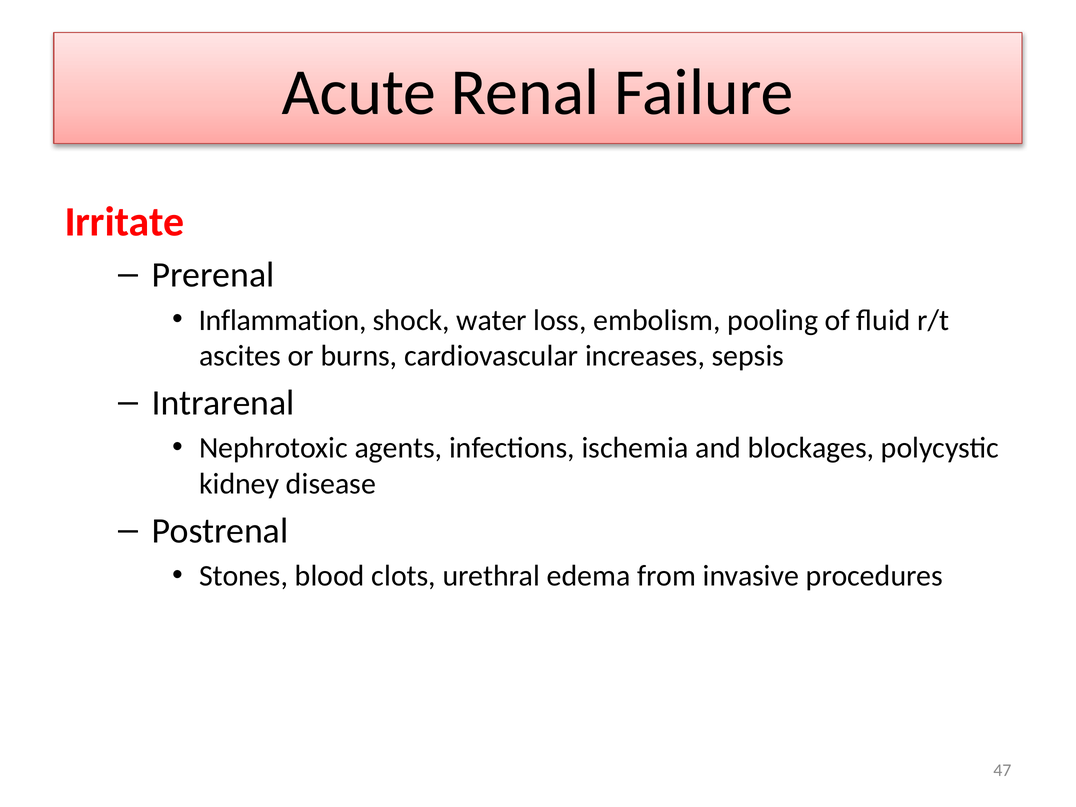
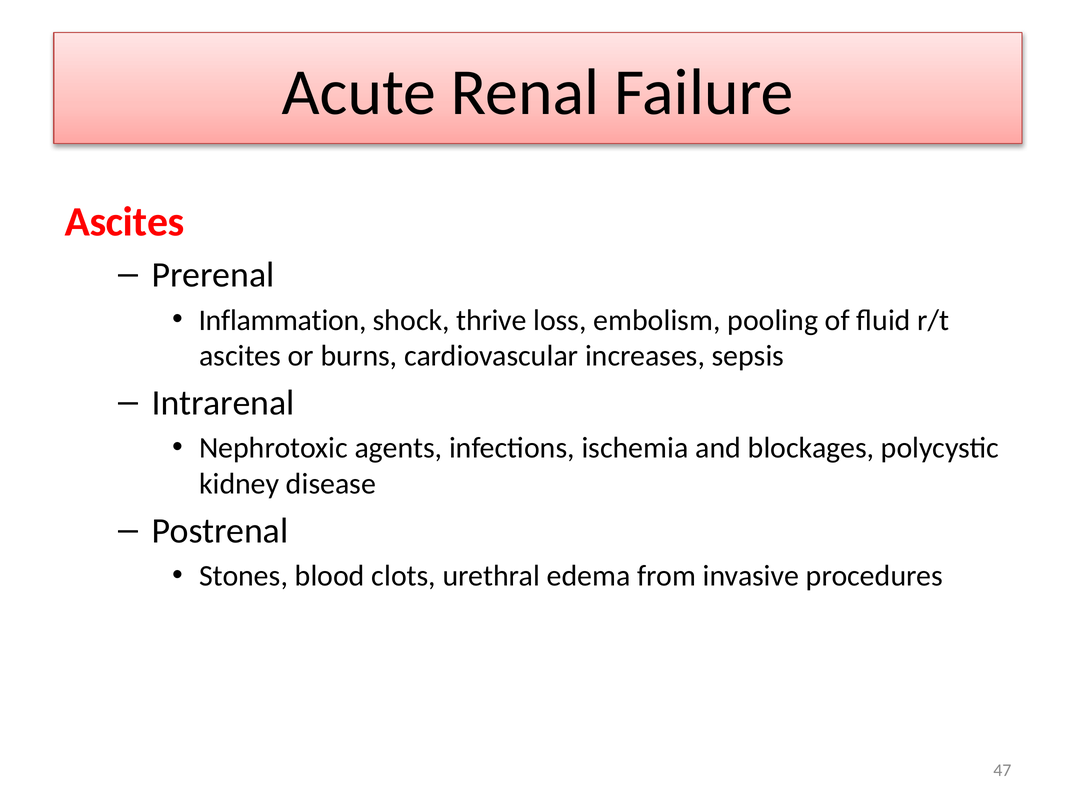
Irritate: Irritate -> Ascites (124, 222)
water: water -> thrive (492, 320)
